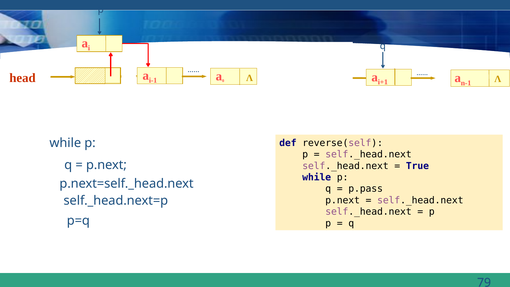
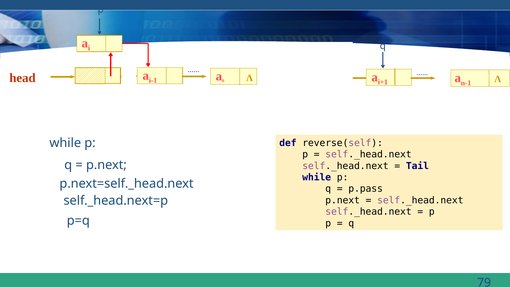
True: True -> Tail (417, 166)
